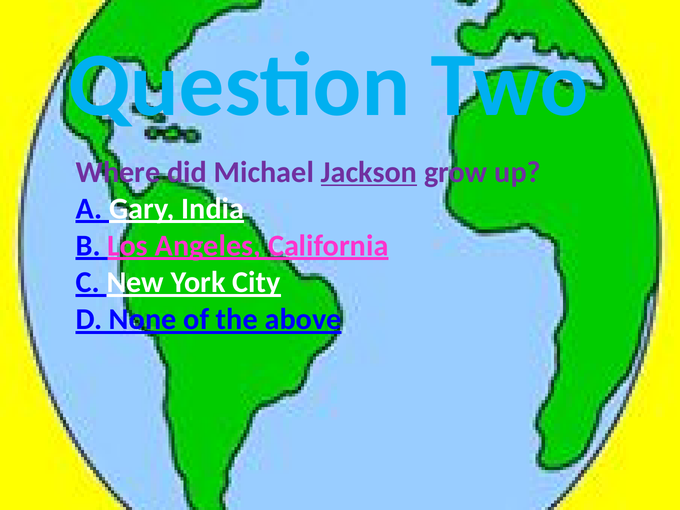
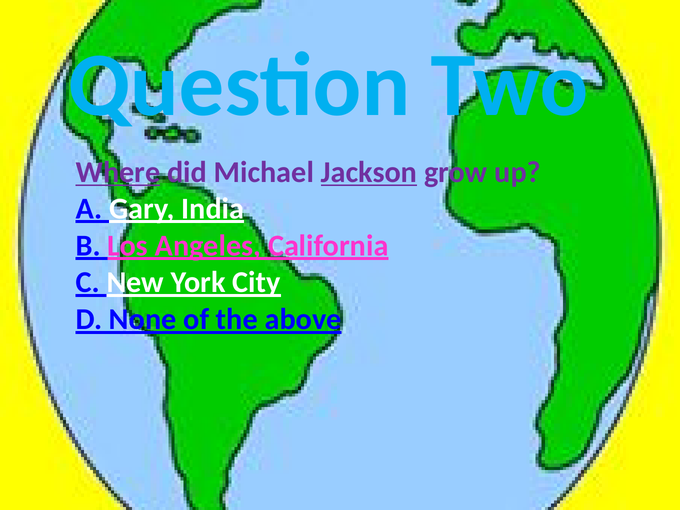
Where underline: none -> present (118, 172)
